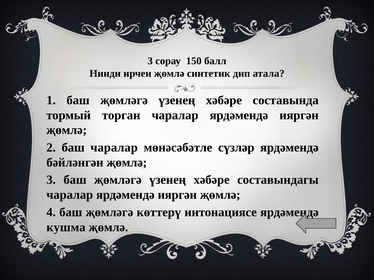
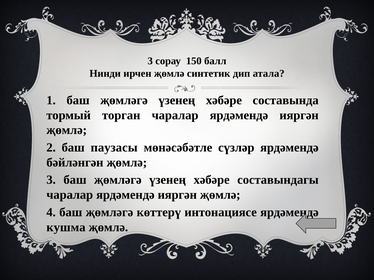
баш чаралар: чаралар -> паузасы (114, 148)
